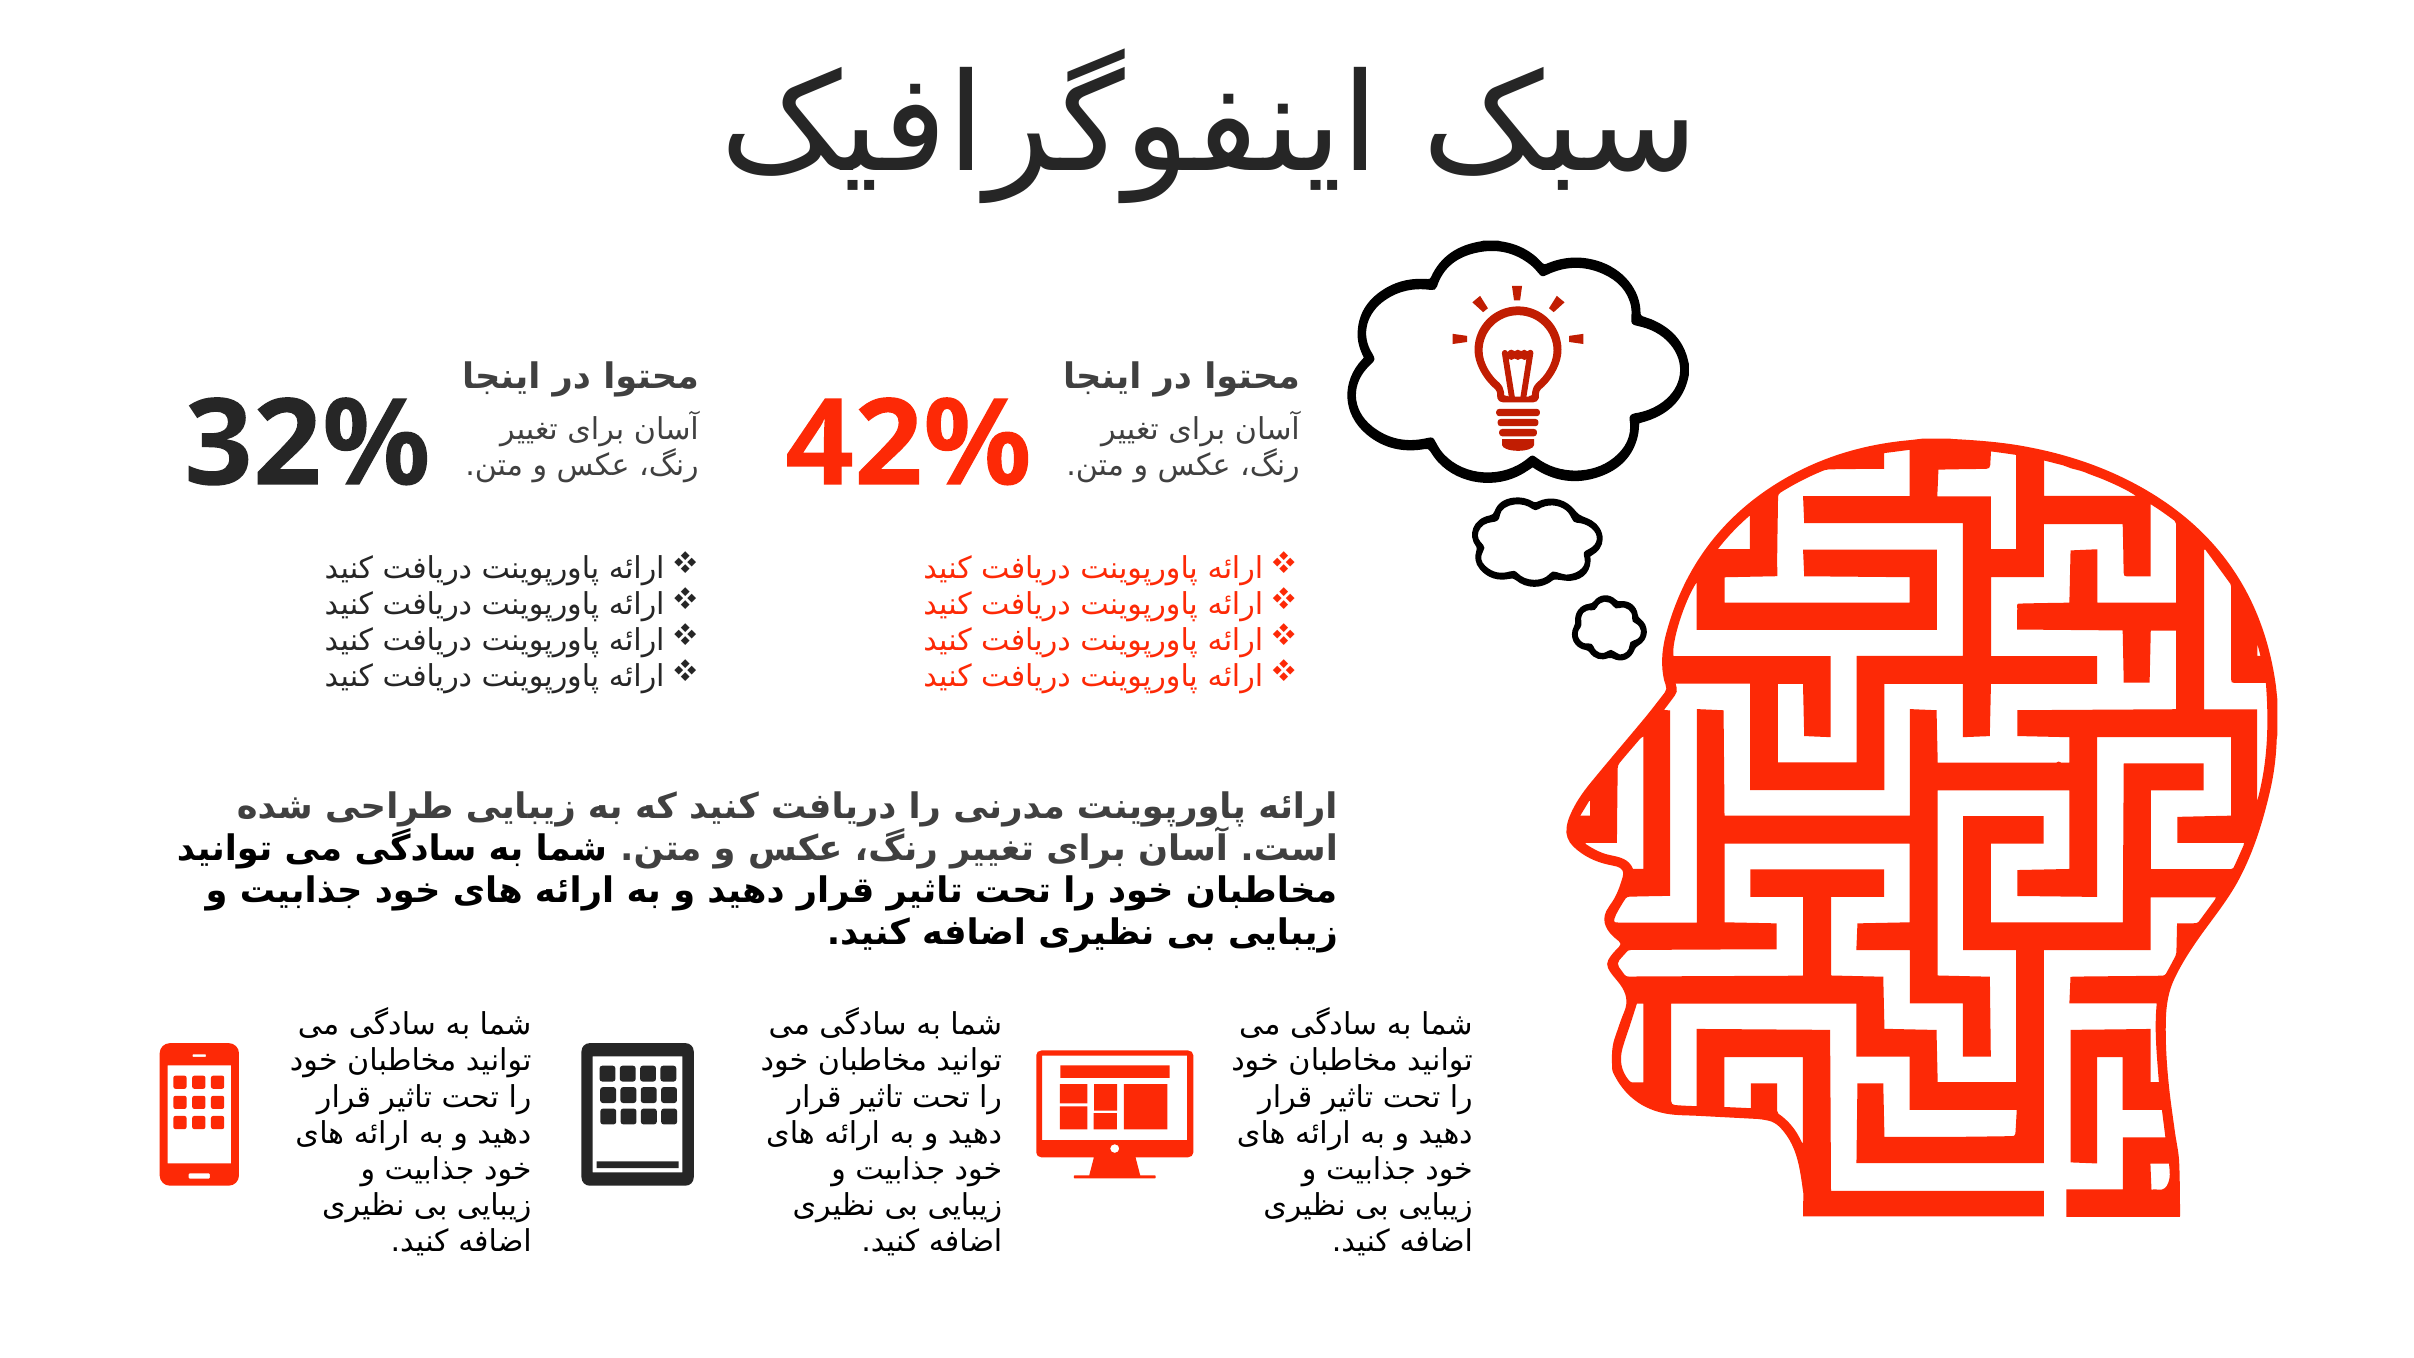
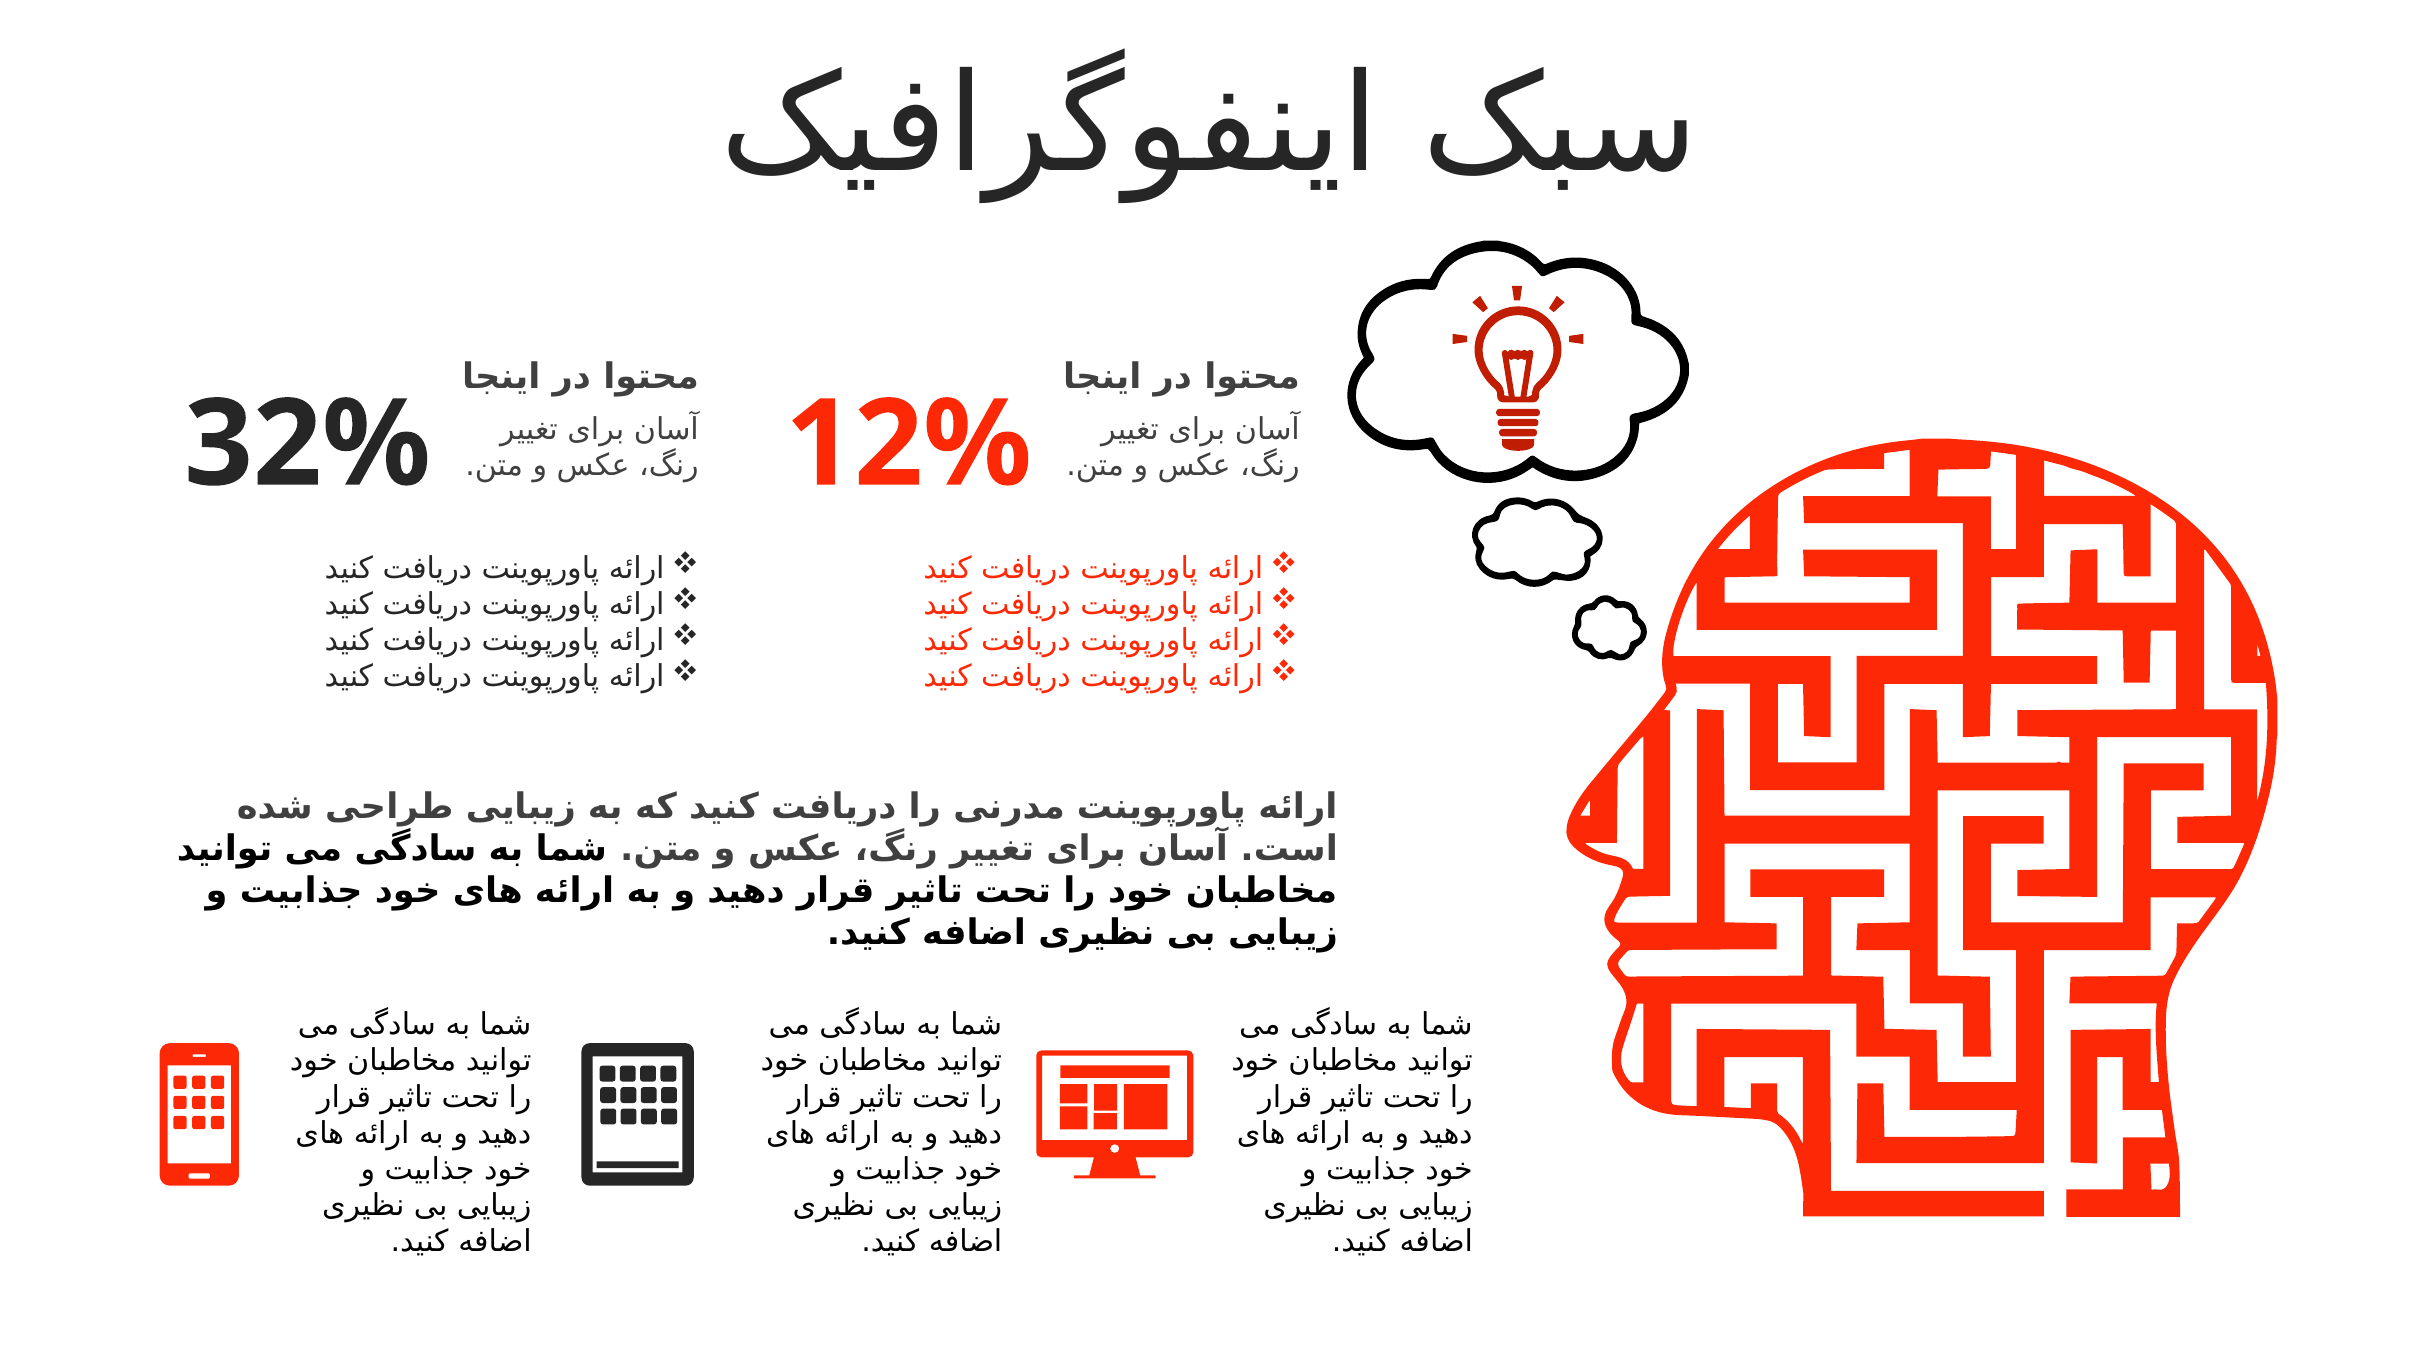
42%: 42% -> 12% (909, 445)
